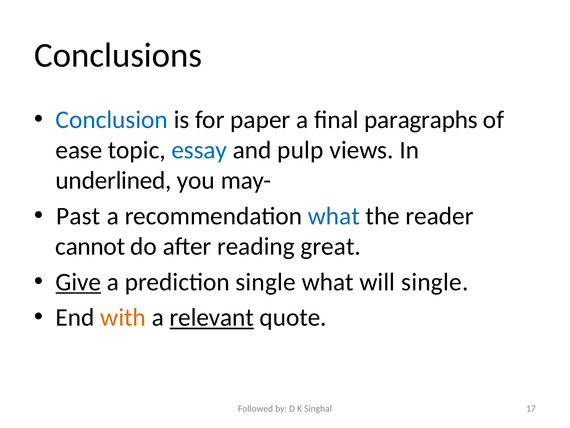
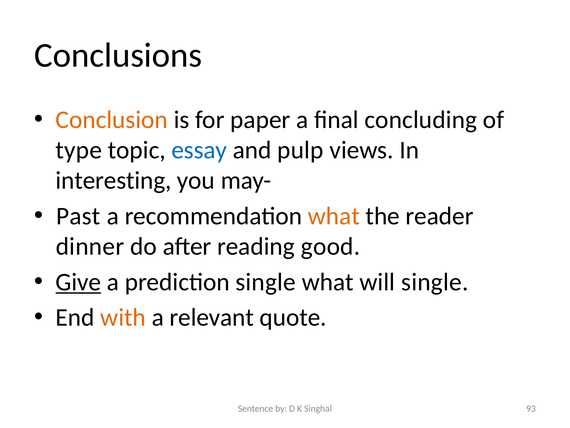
Conclusion colour: blue -> orange (112, 120)
paragraphs: paragraphs -> concluding (421, 120)
ease: ease -> type (79, 150)
underlined: underlined -> interesting (114, 180)
what colour: blue -> orange (334, 216)
cannot: cannot -> dinner (90, 246)
great: great -> good (331, 246)
relevant underline: present -> none (212, 317)
Followed: Followed -> Sentence (256, 408)
17: 17 -> 93 (531, 408)
